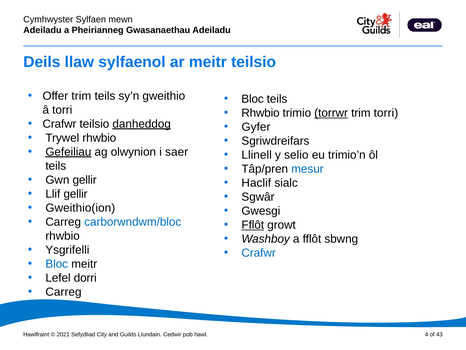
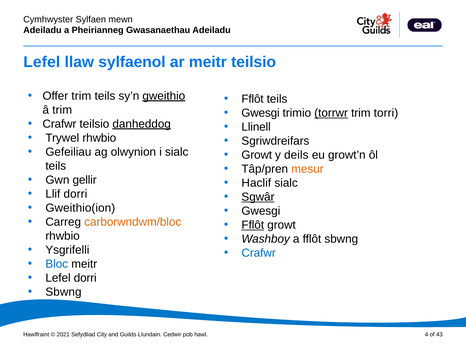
Deils: Deils -> Lefel (42, 62)
gweithio underline: none -> present (164, 96)
Bloc: Bloc -> Fflôt (253, 99)
â torri: torri -> trim (62, 110)
Rhwbio: Rhwbio -> Gwesgi (261, 113)
Gyfer: Gyfer -> Llinell (256, 127)
Gefeiliau underline: present -> none (68, 152)
i saer: saer -> sialc (177, 152)
Llinell: Llinell -> Growt (257, 155)
selio: selio -> deils (296, 155)
trimio’n: trimio’n -> growt’n (347, 155)
mesur colour: blue -> orange (307, 169)
Llif gellir: gellir -> dorri (75, 194)
Sgwâr underline: none -> present (258, 197)
carborwndwm/bloc colour: blue -> orange (133, 222)
Carreg: Carreg -> Sbwng (63, 291)
